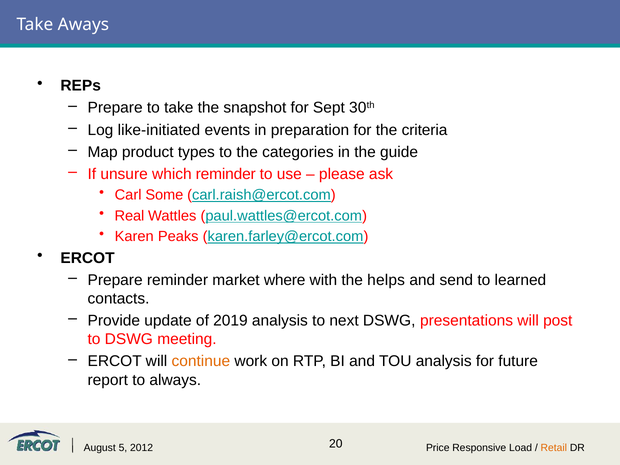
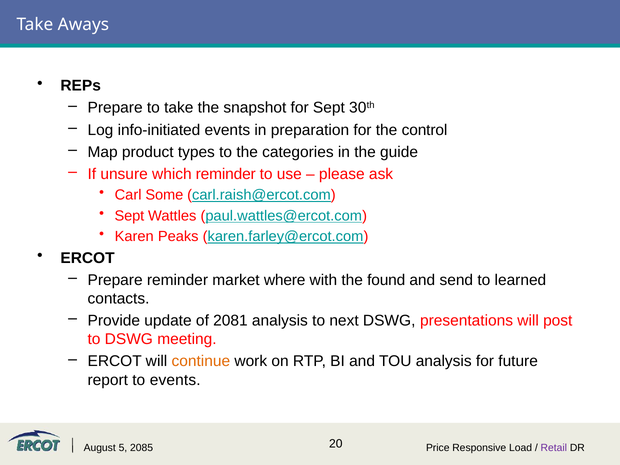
like-initiated: like-initiated -> info-initiated (159, 130)
criteria: criteria -> control (425, 130)
Real: Real -> Sept (129, 216)
helps: helps -> found (386, 280)
2019: 2019 -> 2081 (230, 321)
to always: always -> events (175, 380)
2012: 2012 -> 2085 (142, 448)
Retail colour: orange -> purple (554, 448)
